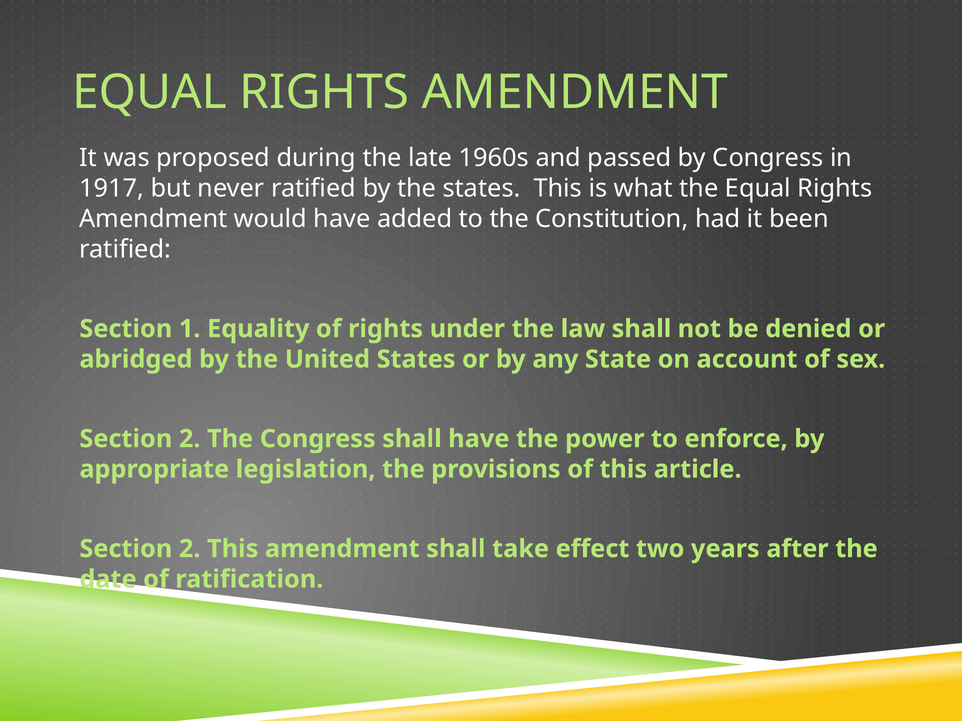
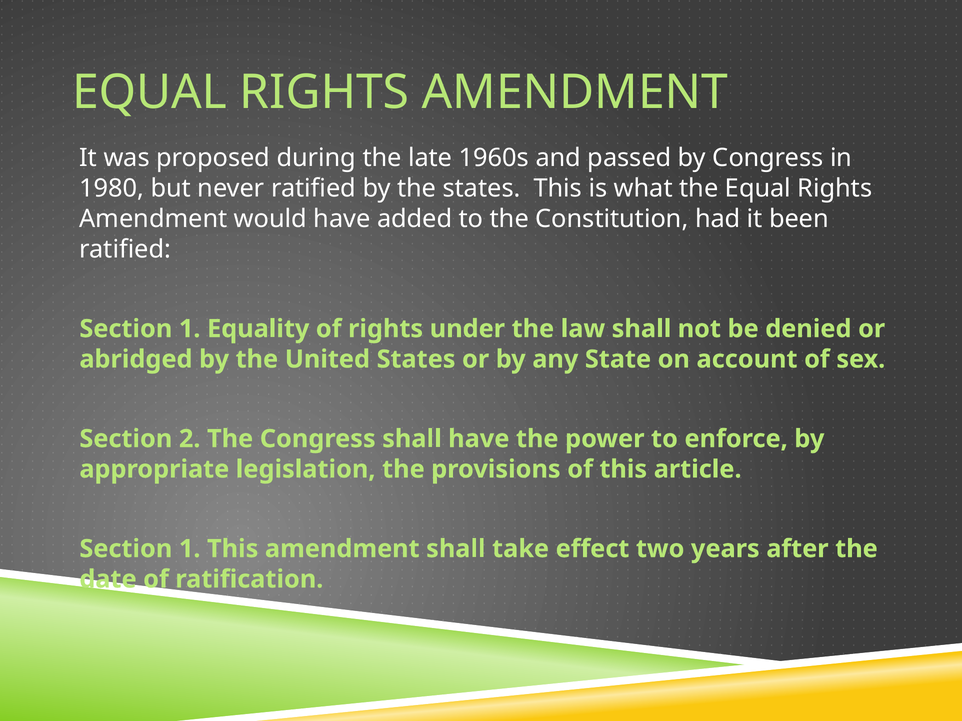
1917: 1917 -> 1980 (112, 189)
2: 2 -> 1 (190, 549)
